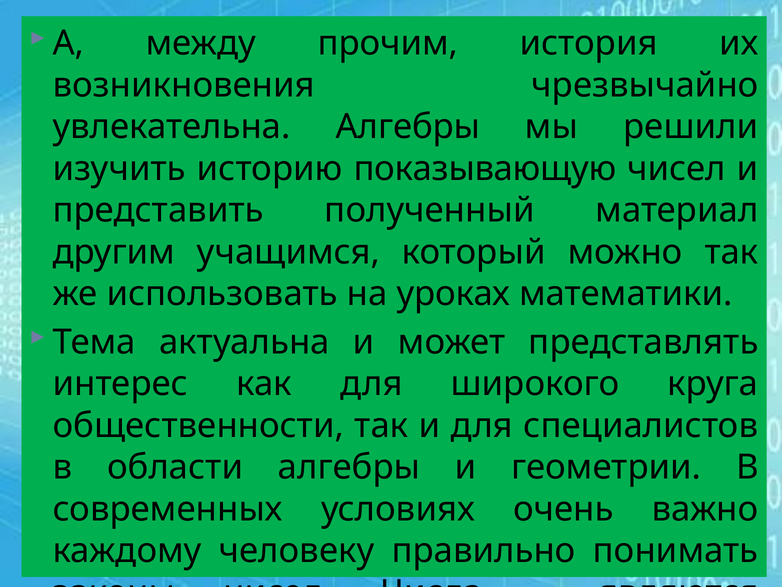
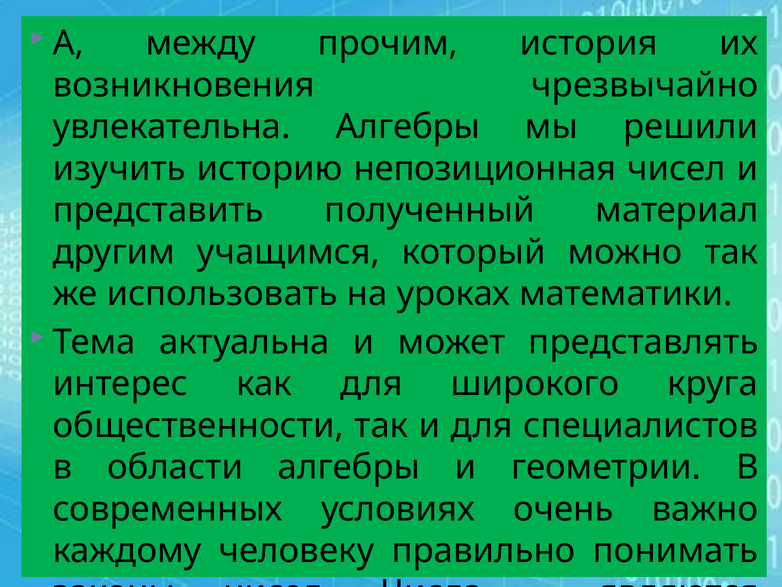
показывающую: показывающую -> непозиционная (485, 168)
